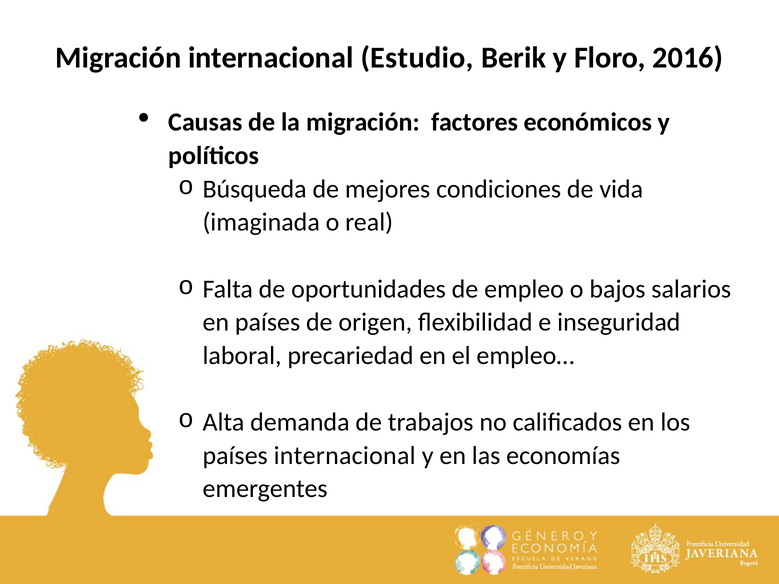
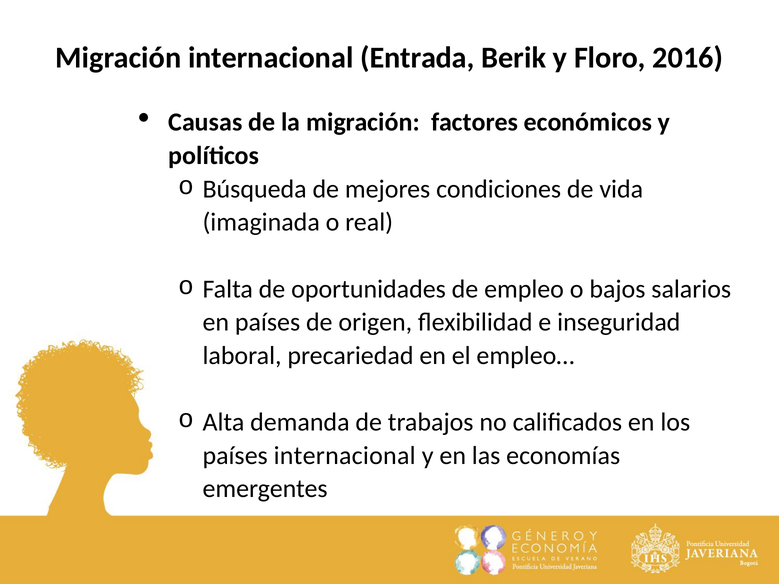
Estudio: Estudio -> Entrada (417, 58)
